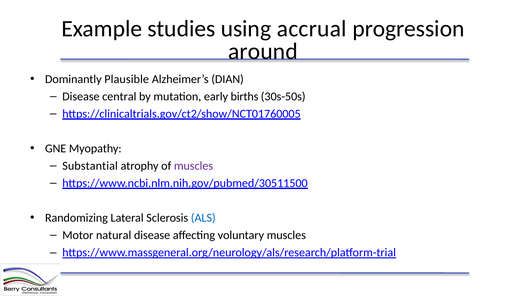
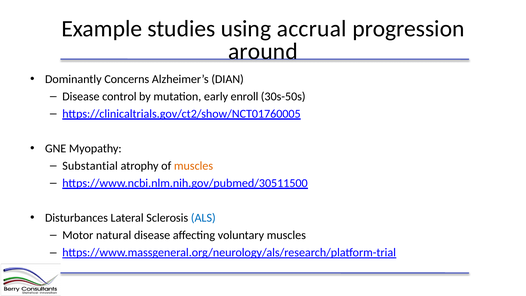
Plausible: Plausible -> Concerns (127, 79)
central: central -> control (119, 96)
births: births -> enroll (245, 96)
muscles colour: purple -> orange (194, 166)
Randomizing: Randomizing -> Disturbances (76, 218)
